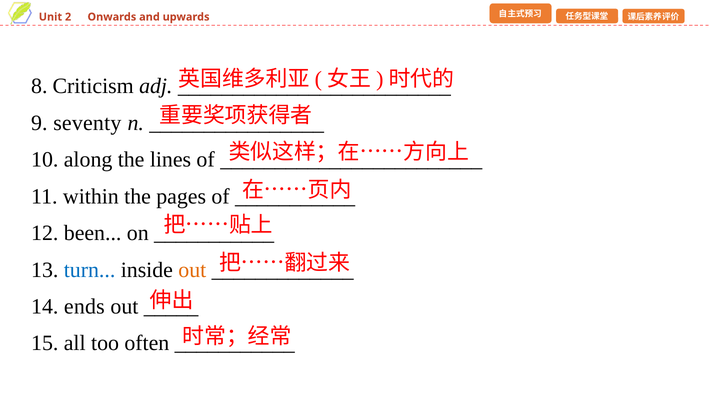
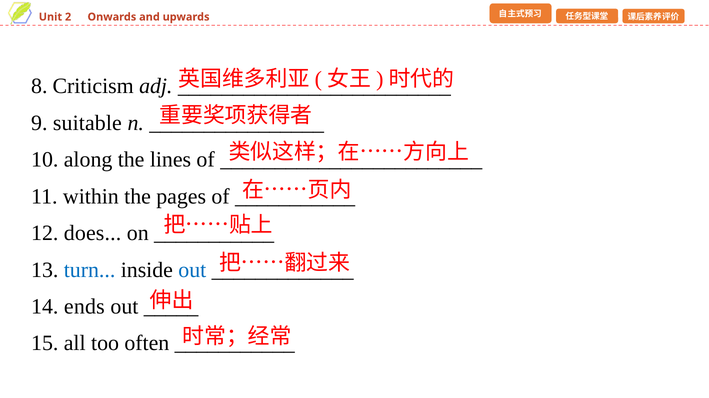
seventy: seventy -> suitable (87, 123)
been: been -> does (93, 234)
out colour: orange -> blue (192, 270)
